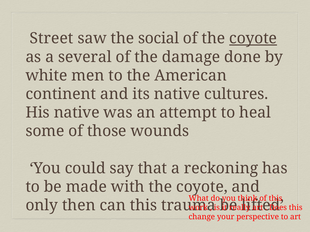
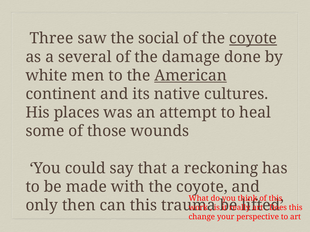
Street: Street -> Three (51, 38)
American underline: none -> present (191, 76)
His native: native -> places (77, 113)
